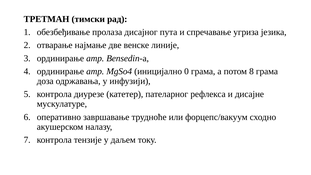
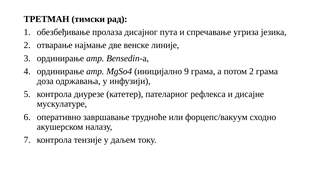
0: 0 -> 9 (187, 71)
потом 8: 8 -> 2 (251, 71)
